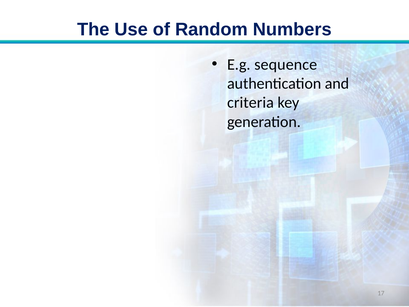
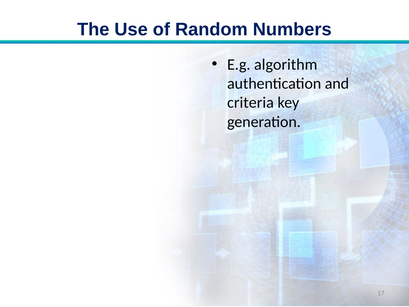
sequence: sequence -> algorithm (286, 64)
